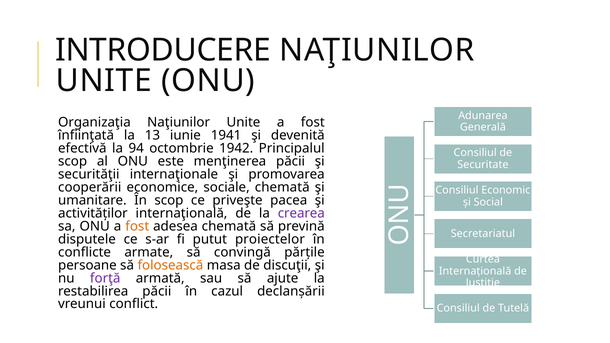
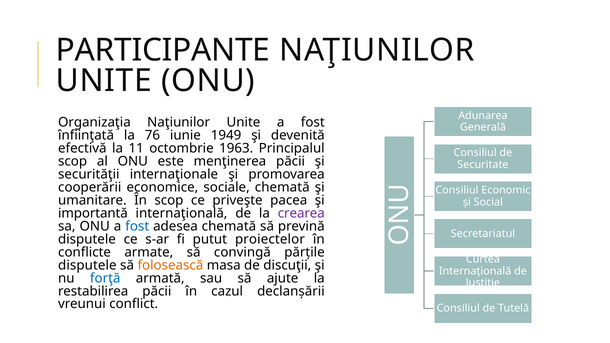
INTRODUCERE: INTRODUCERE -> PARTICIPANTE (163, 50)
13: 13 -> 76 (152, 136)
1941: 1941 -> 1949 (226, 136)
94: 94 -> 11 (136, 149)
1942: 1942 -> 1963 (236, 149)
activităților: activităților -> importantă (93, 213)
fost colour: orange -> blue (137, 226)
persoane: persoane -> disputele (87, 265)
forţă colour: purple -> blue (105, 278)
